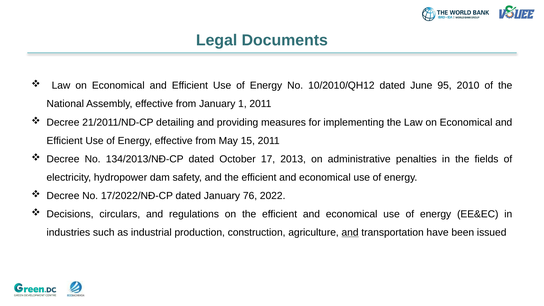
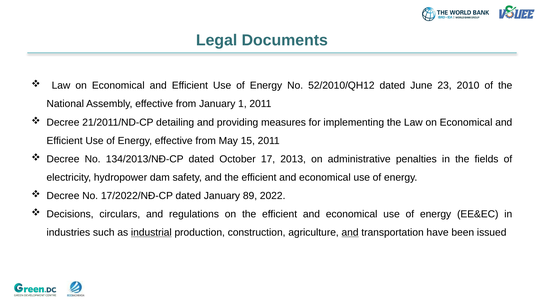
10/2010/QH12: 10/2010/QH12 -> 52/2010/QH12 (341, 86)
95: 95 -> 23 (445, 86)
76: 76 -> 89 (250, 196)
industrial underline: none -> present (151, 232)
